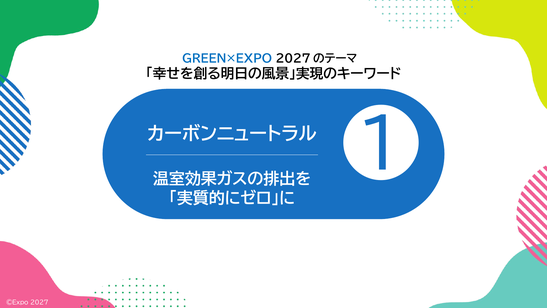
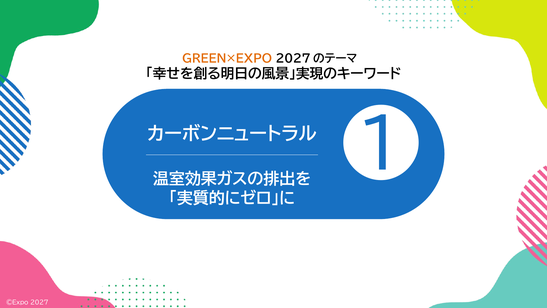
GREEN×EXPO colour: blue -> orange (227, 59)
